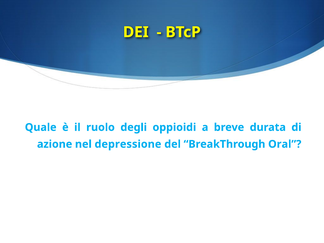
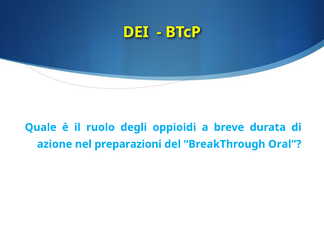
depressione: depressione -> preparazioni (128, 144)
